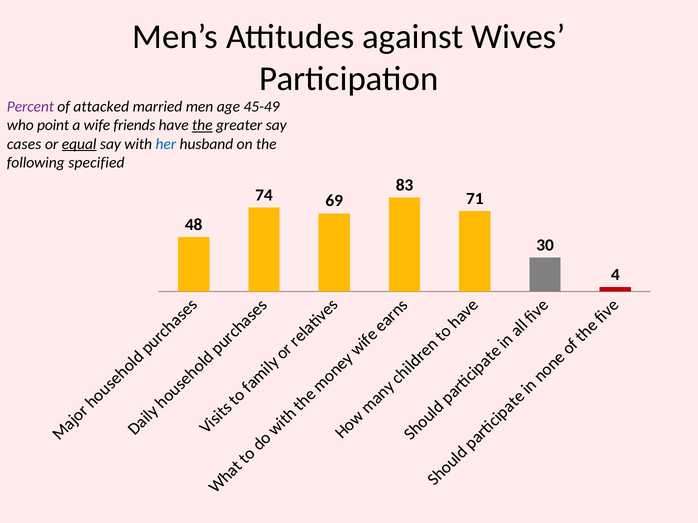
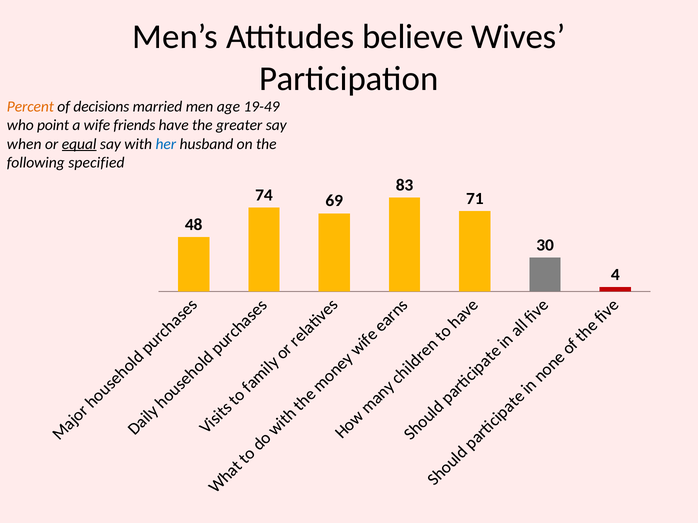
against: against -> believe (413, 37)
Percent colour: purple -> orange (30, 107)
attacked: attacked -> decisions (101, 107)
45-49: 45-49 -> 19-49 (262, 107)
the underline: present -> none (202, 125)
cases: cases -> when (24, 144)
